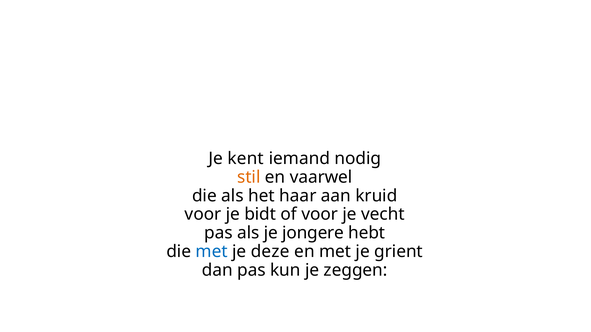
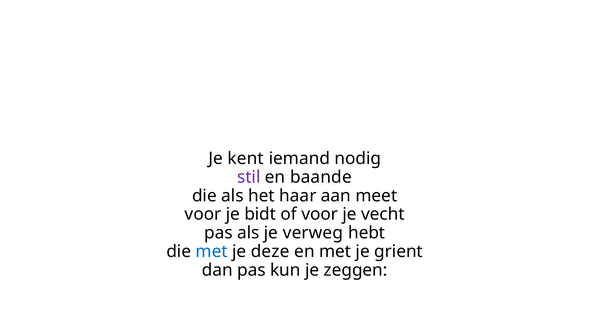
stil colour: orange -> purple (249, 177)
vaarwel: vaarwel -> baande (321, 177)
kruid: kruid -> meet (376, 196)
jongere: jongere -> verweg (313, 233)
